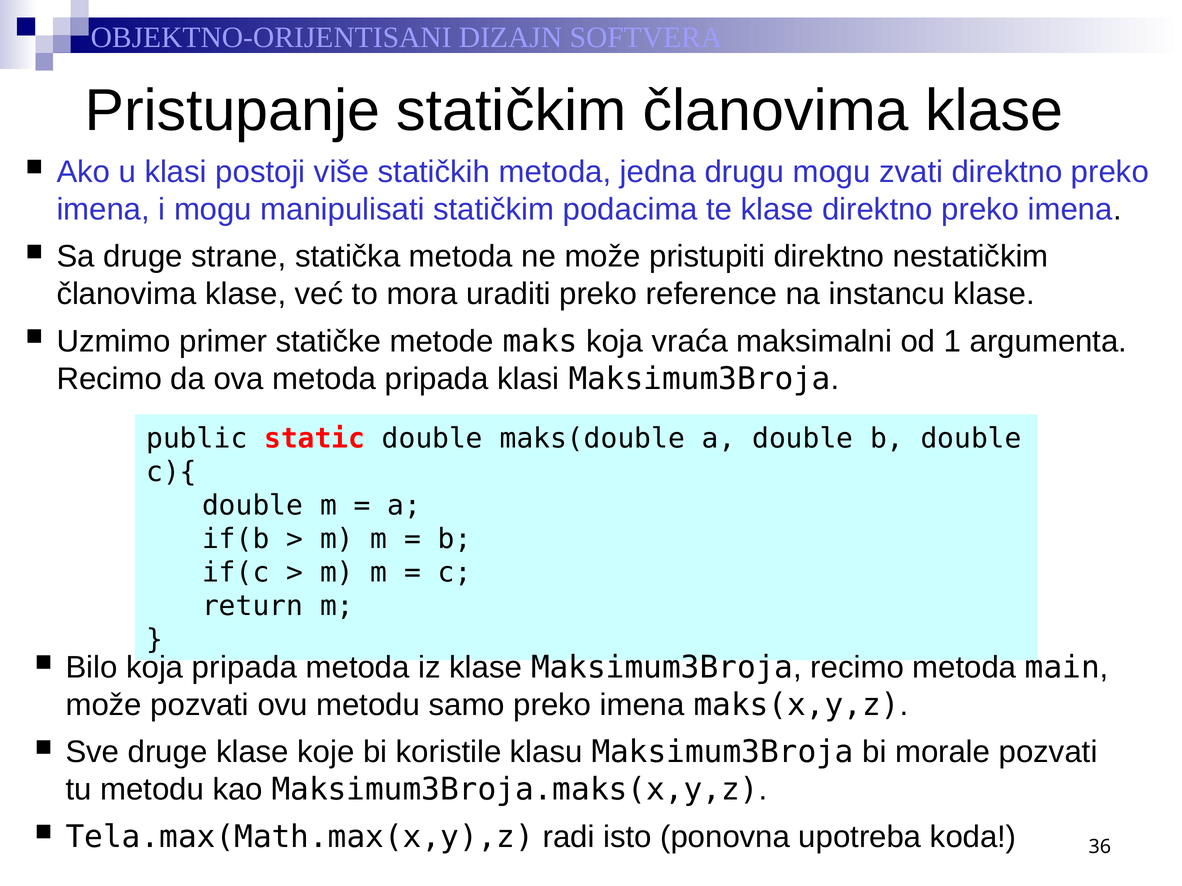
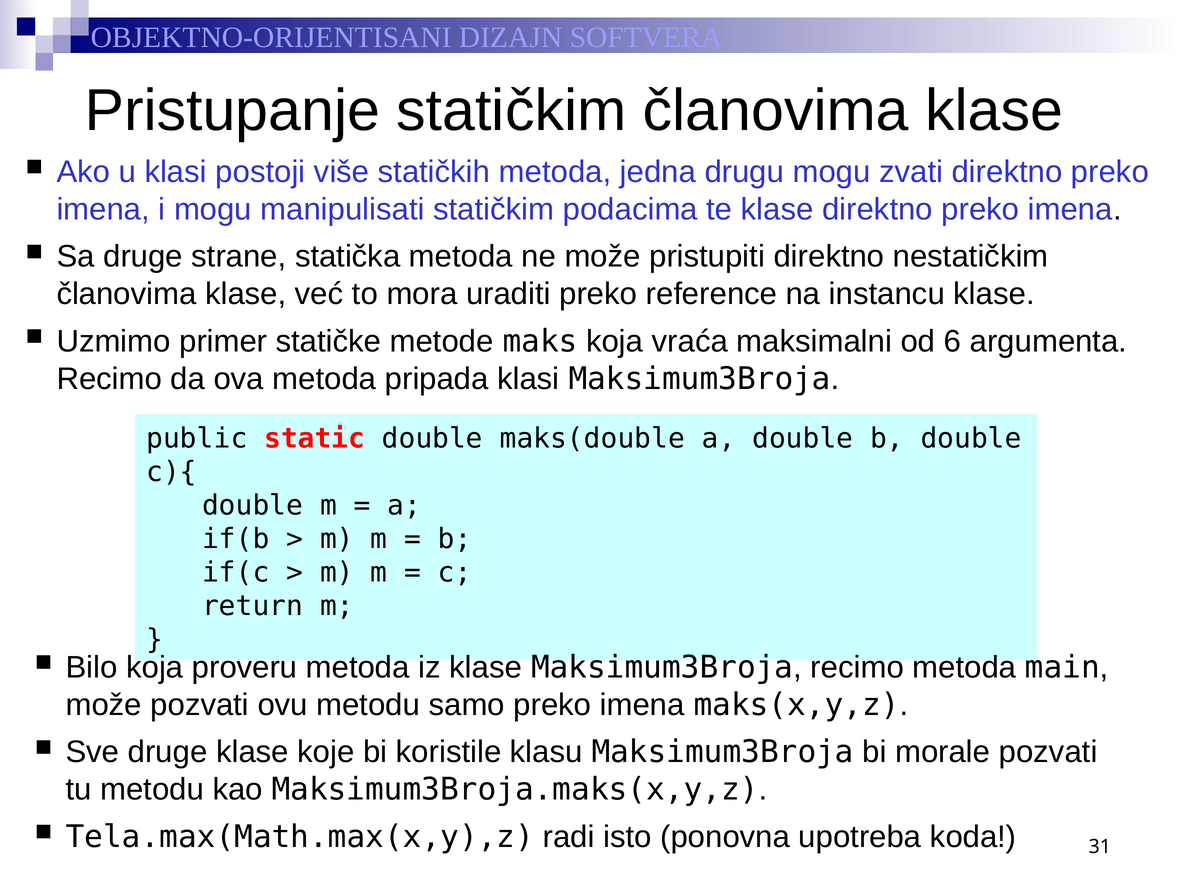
1: 1 -> 6 (953, 342)
koja pripada: pripada -> proveru (245, 668)
36: 36 -> 31 (1100, 847)
